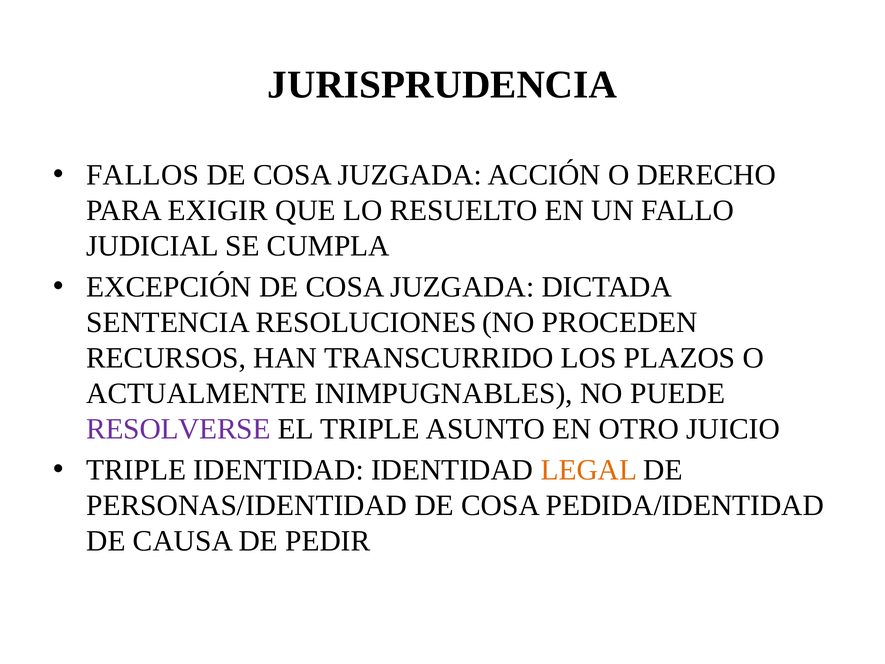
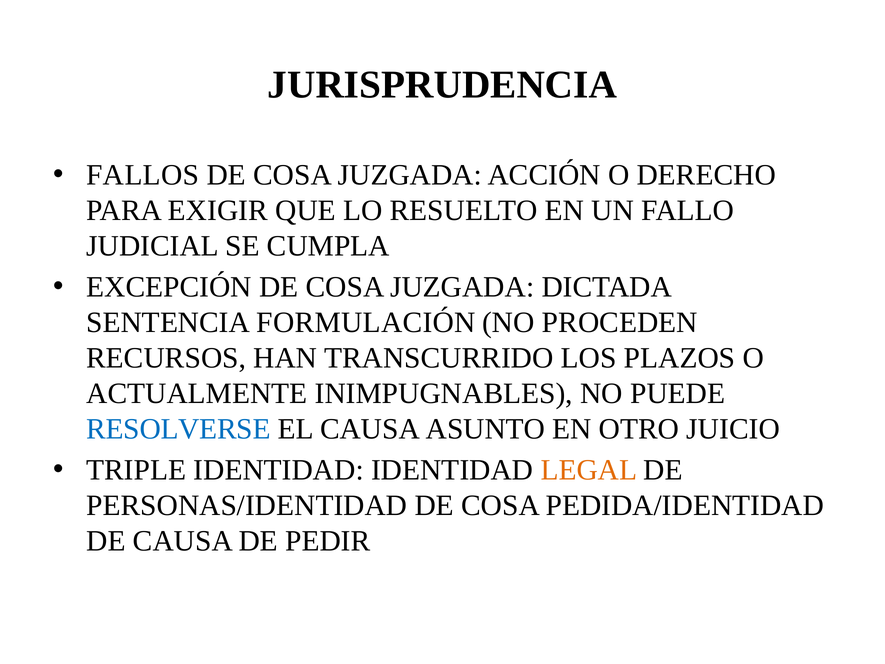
RESOLUCIONES: RESOLUCIONES -> FORMULACIÓN (366, 322)
RESOLVERSE colour: purple -> blue (178, 429)
EL TRIPLE: TRIPLE -> CAUSA (370, 429)
